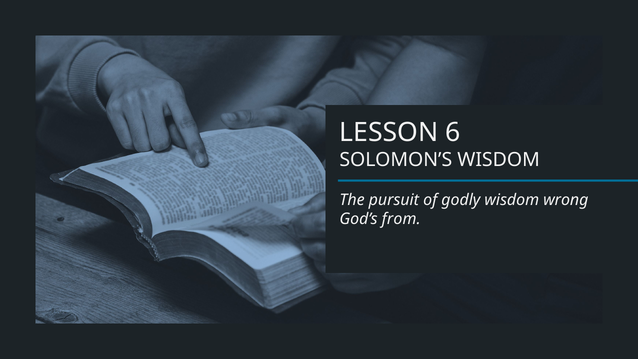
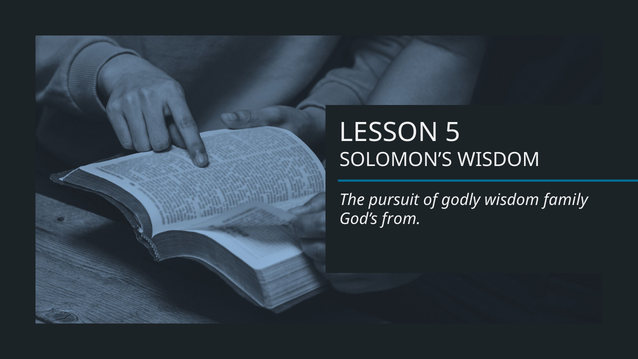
6: 6 -> 5 (453, 132)
wrong: wrong -> family (566, 200)
